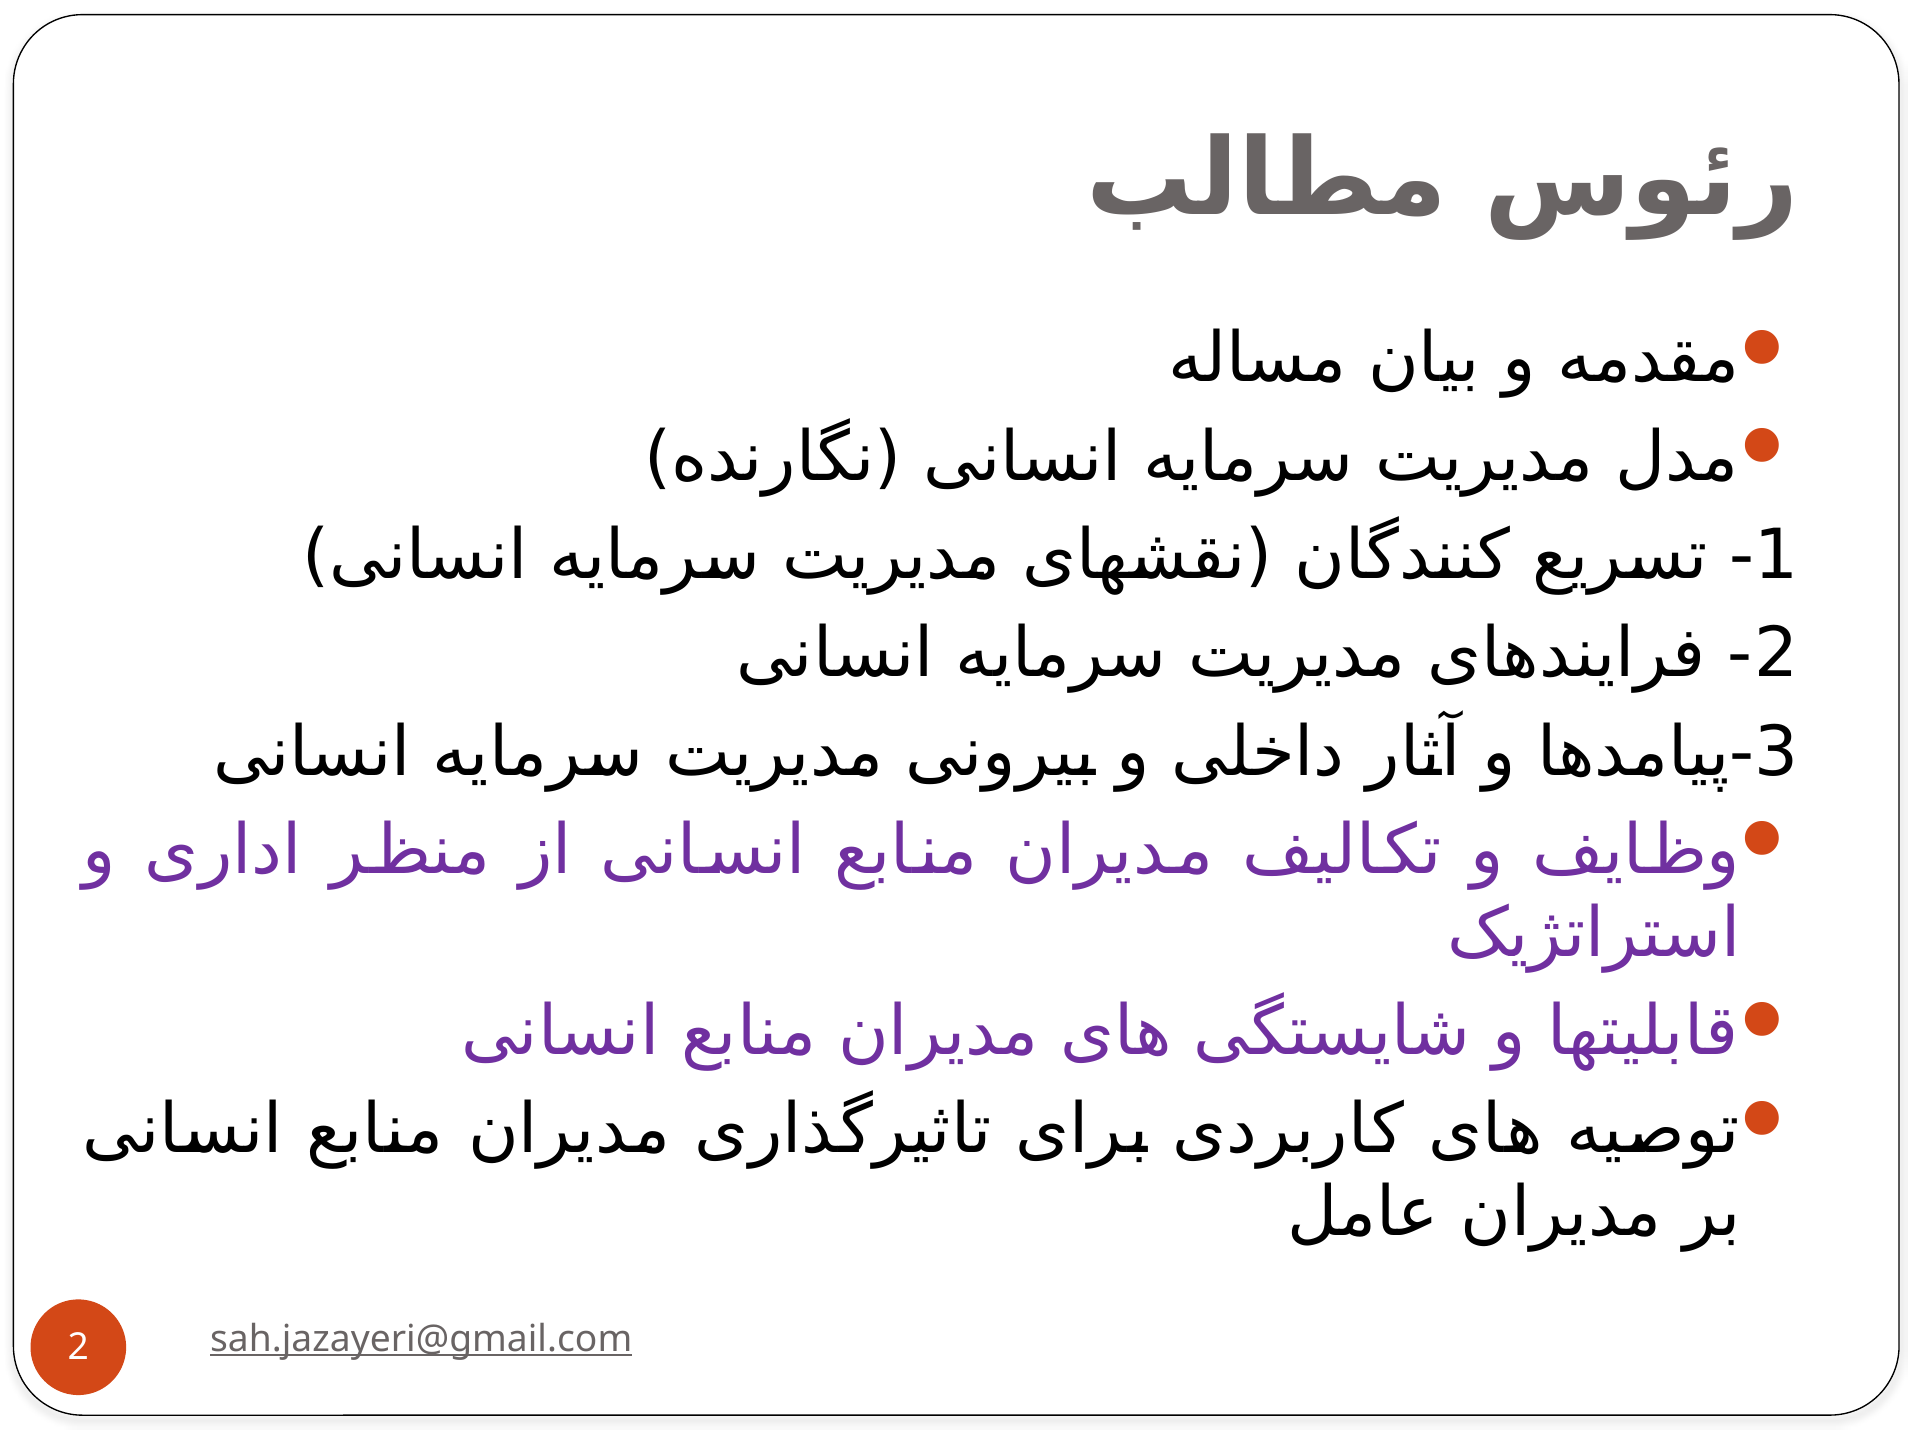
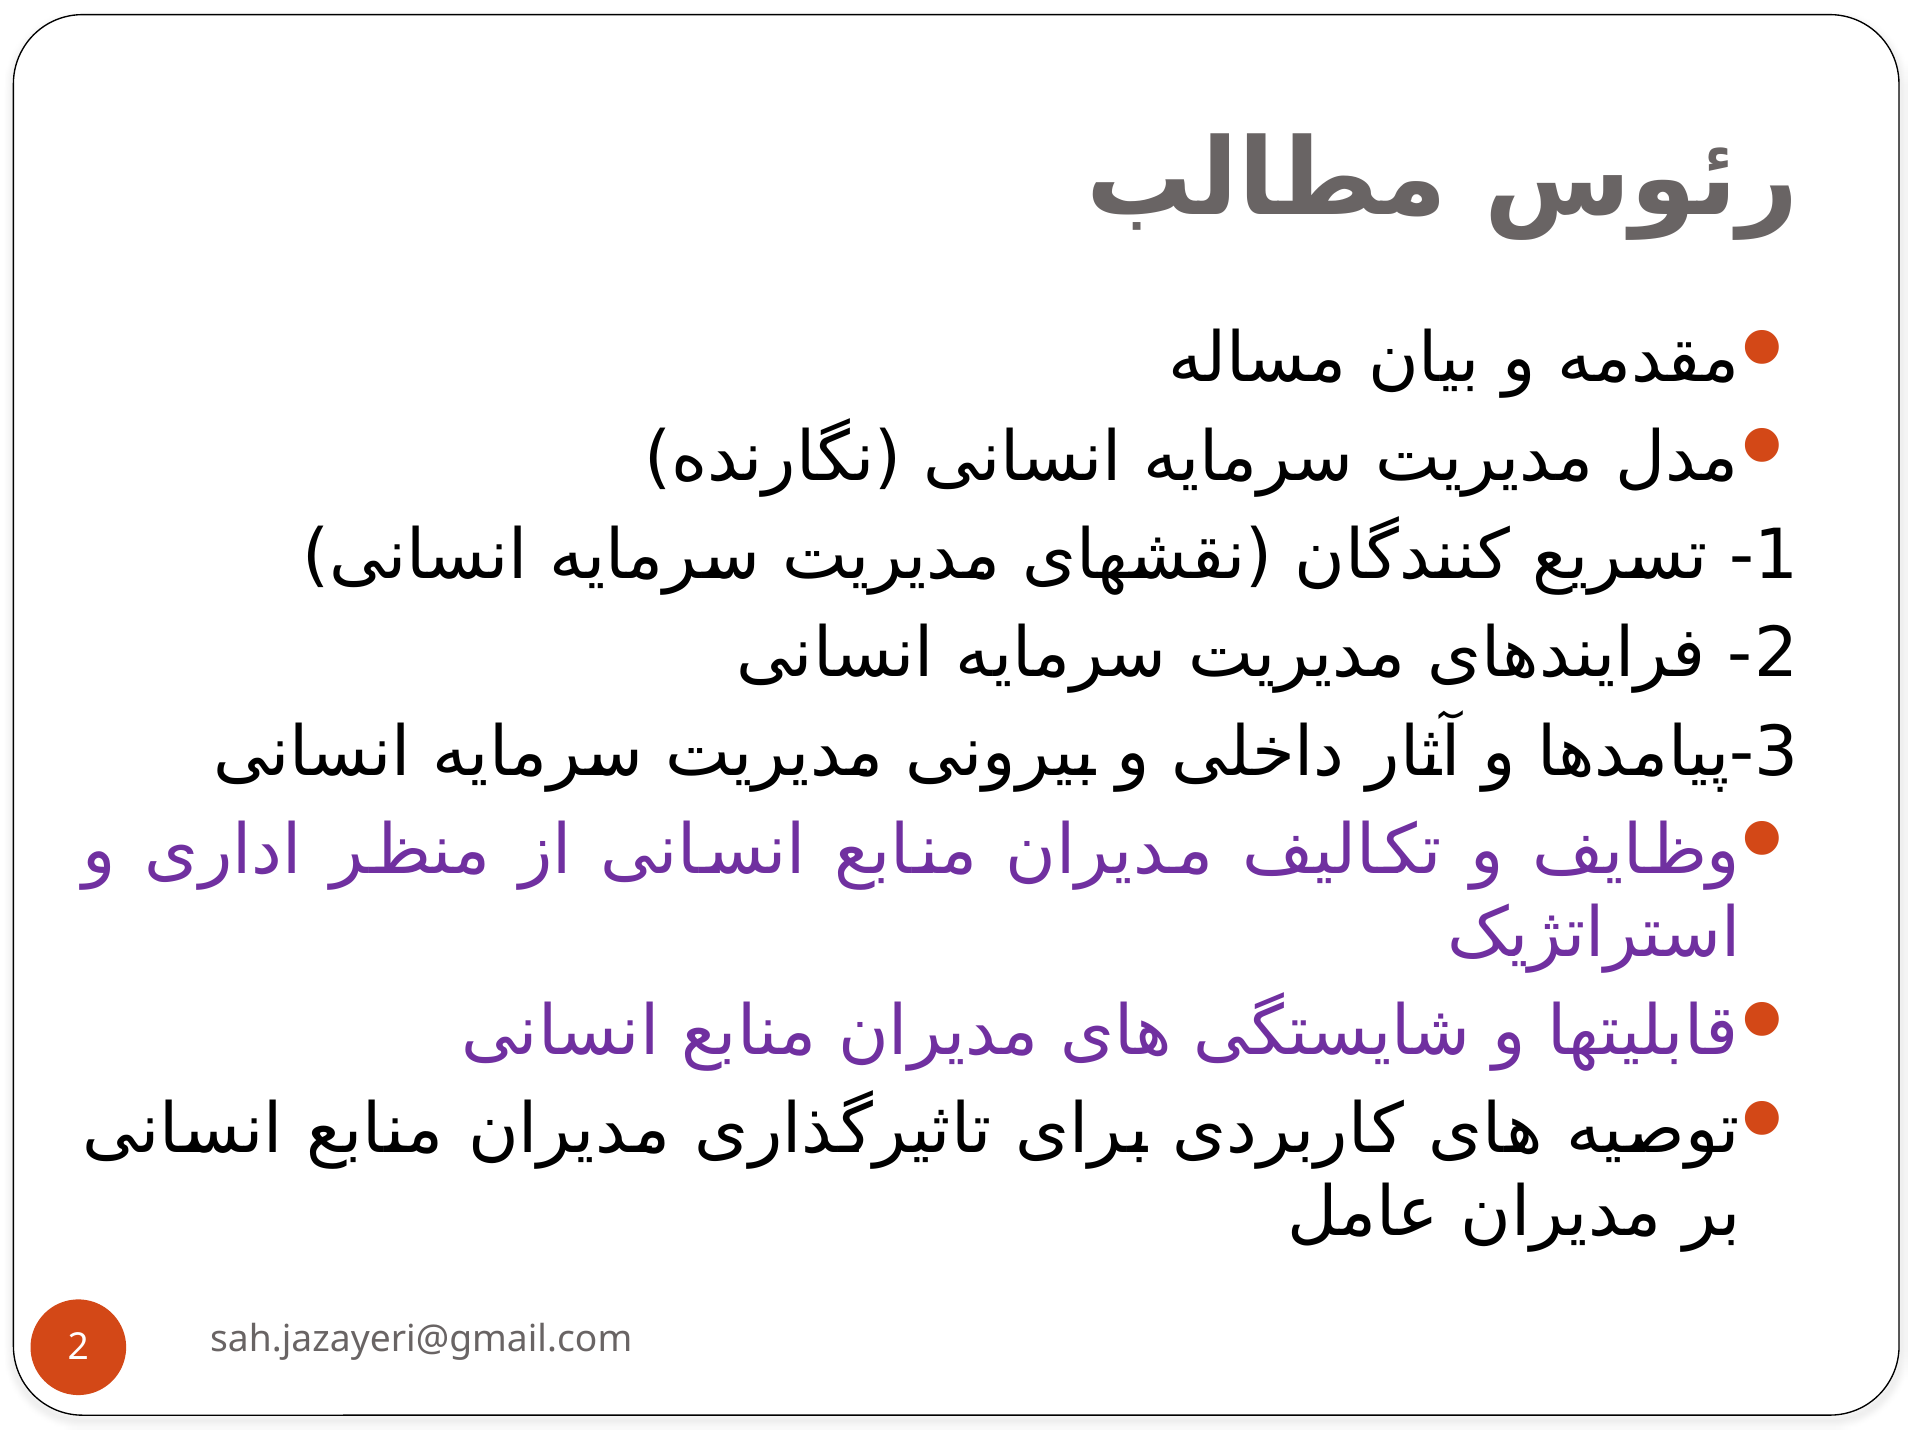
sah.jazayeri@gmail.com underline: present -> none (421, 1339)
